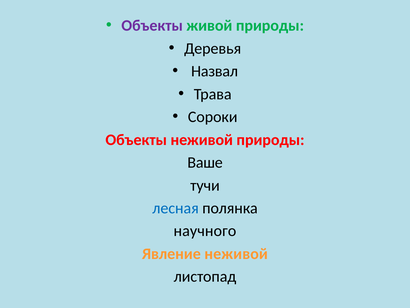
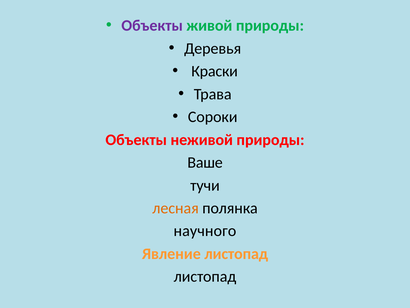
Назвал: Назвал -> Краски (215, 71)
лесная colour: blue -> orange (176, 208)
Явление неживой: неживой -> листопад (236, 253)
